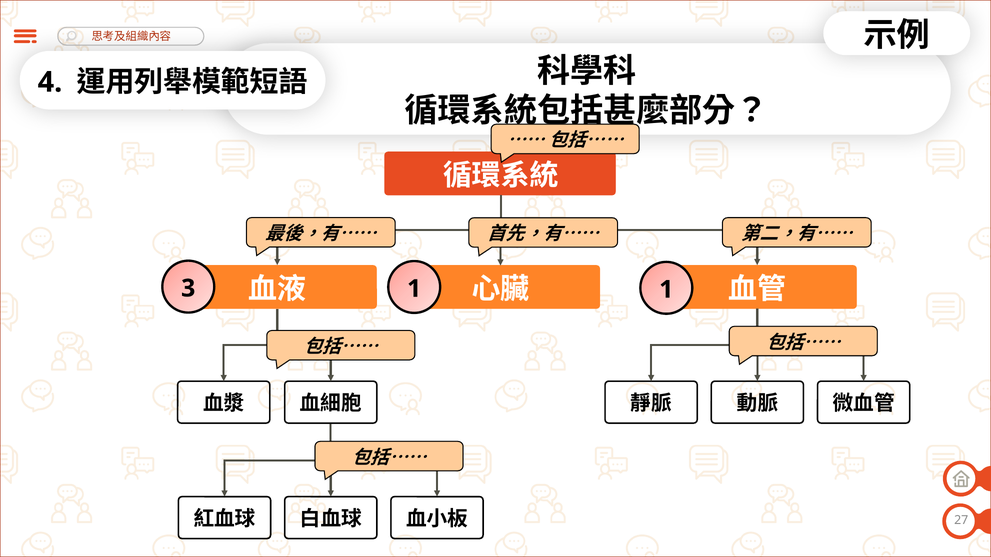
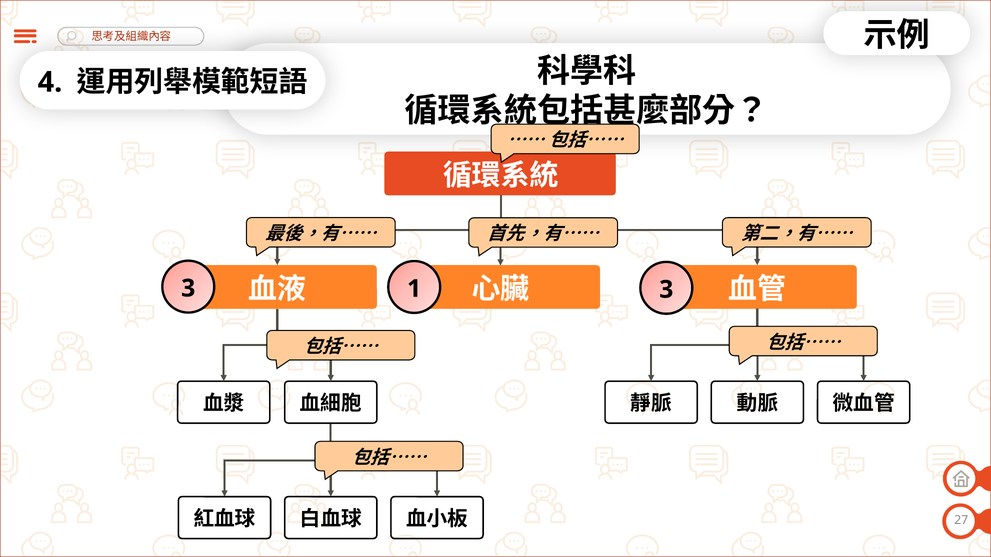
1 1: 1 -> 3 (666, 290)
